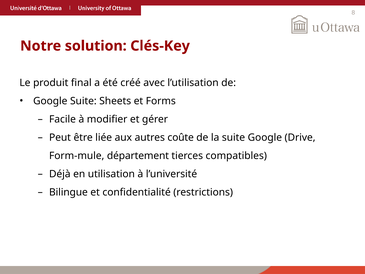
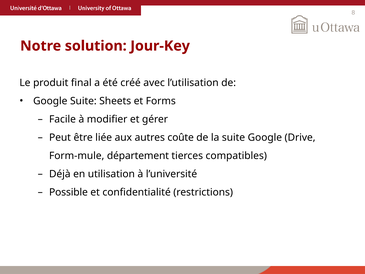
Clés-Key: Clés-Key -> Jour-Key (160, 46)
Bilingue: Bilingue -> Possible (68, 192)
